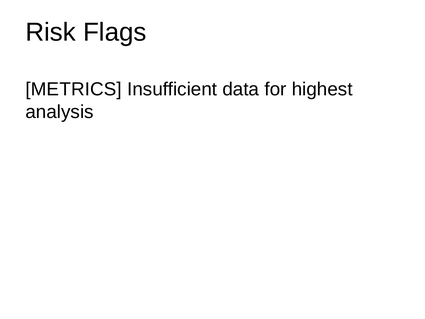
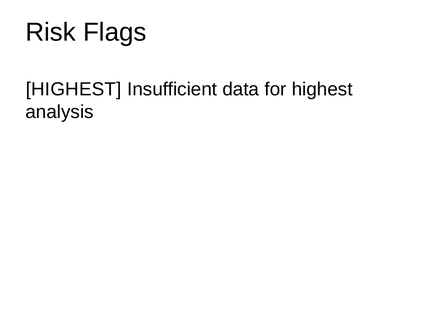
METRICS: METRICS -> HIGHEST (74, 89)
